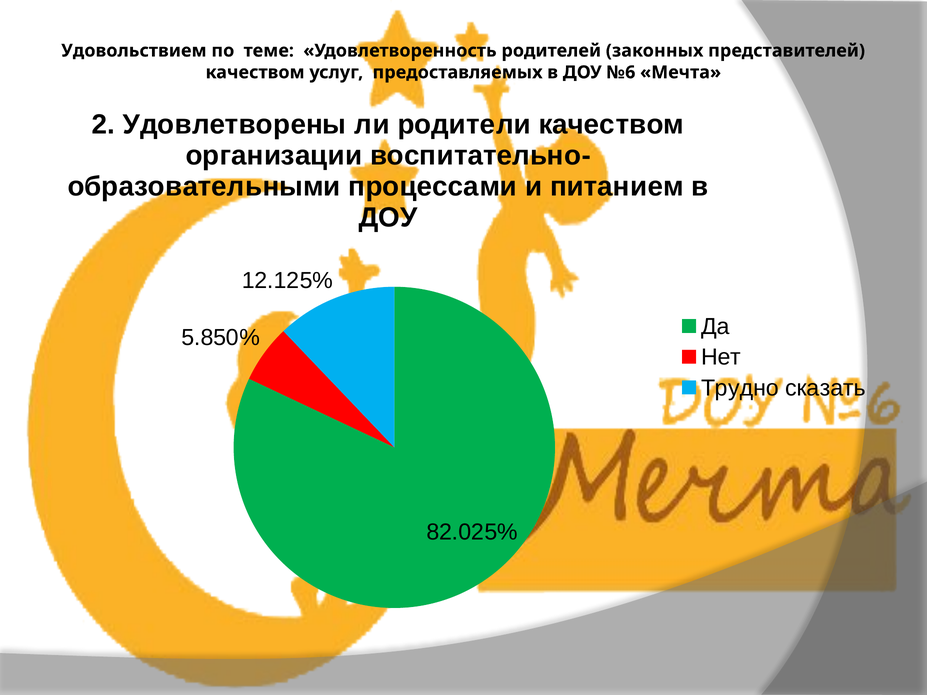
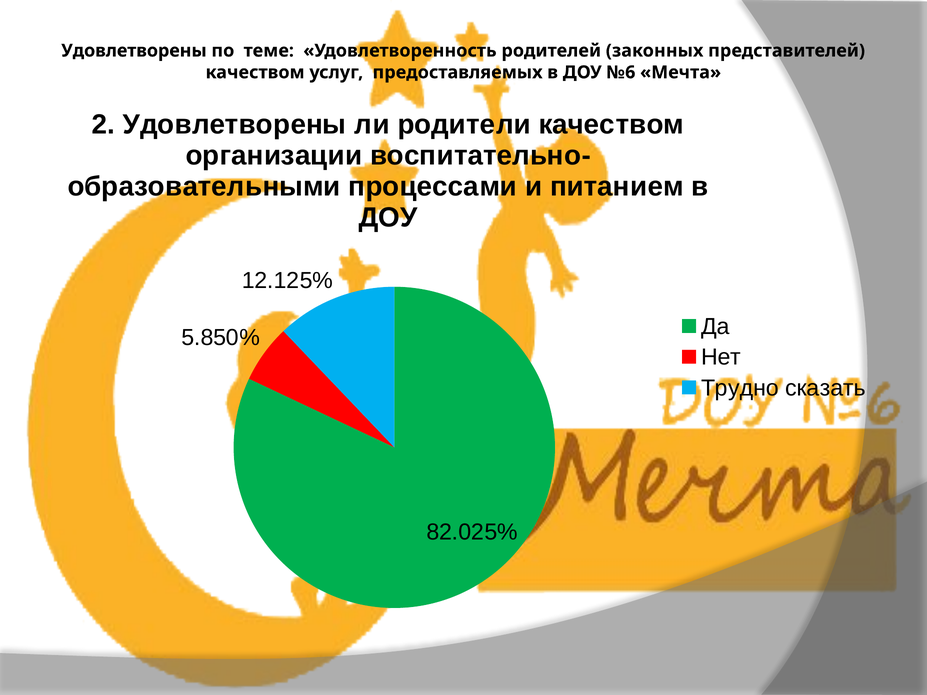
Удовольствием: Удовольствием -> Удовлетворены (134, 51)
